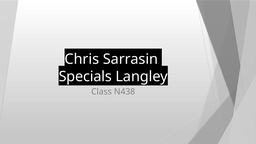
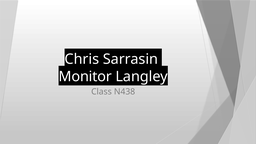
Specials: Specials -> Monitor (85, 76)
